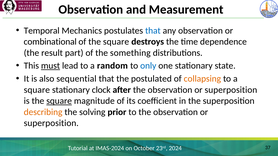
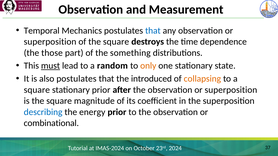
combinational: combinational -> superposition (50, 42)
result: result -> those (52, 53)
only colour: blue -> orange (148, 66)
also sequential: sequential -> postulates (76, 79)
postulated: postulated -> introduced (151, 79)
stationary clock: clock -> prior (101, 90)
square underline: present -> none (59, 101)
describing colour: orange -> blue (43, 112)
solving: solving -> energy (92, 112)
superposition: superposition -> combinational (51, 124)
